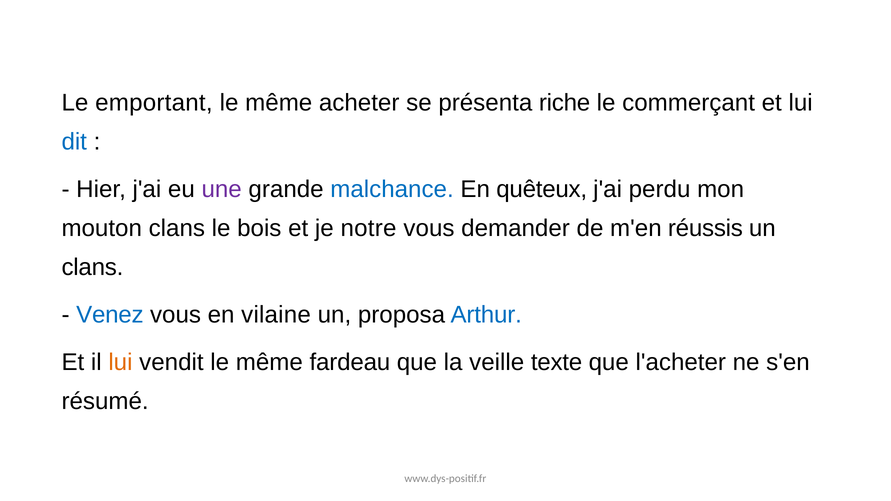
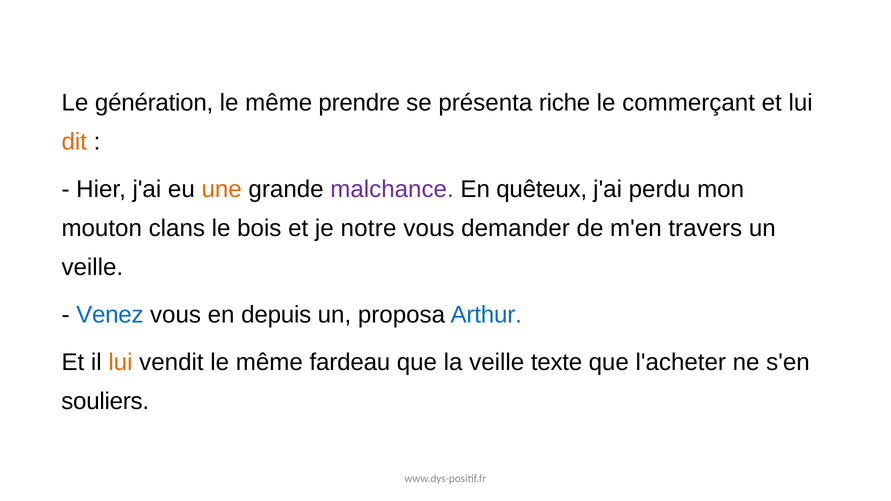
emportant: emportant -> génération (154, 103)
acheter: acheter -> prendre (359, 103)
dit colour: blue -> orange (74, 142)
une colour: purple -> orange (222, 189)
malchance colour: blue -> purple (392, 189)
réussis: réussis -> travers (705, 228)
clans: clans -> veille (92, 267)
vilaine: vilaine -> depuis (276, 315)
résumé: résumé -> souliers (105, 401)
